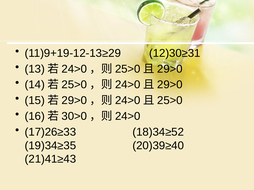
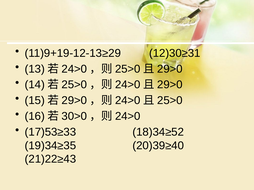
17)26≥33: 17)26≥33 -> 17)53≥33 (50, 132)
21)41≥43: 21)41≥43 -> 21)22≥43 (50, 159)
